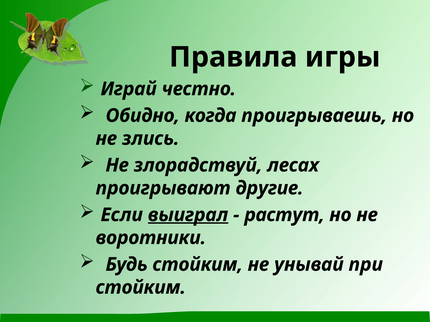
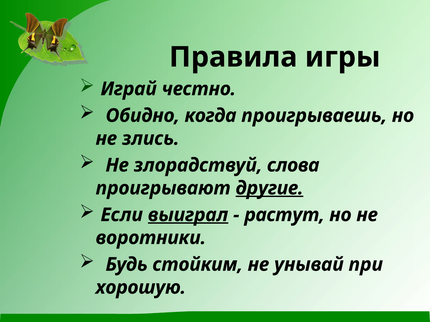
лесах: лесах -> слова (293, 165)
другие underline: none -> present (270, 188)
стойким: стойким -> хорошую (141, 288)
